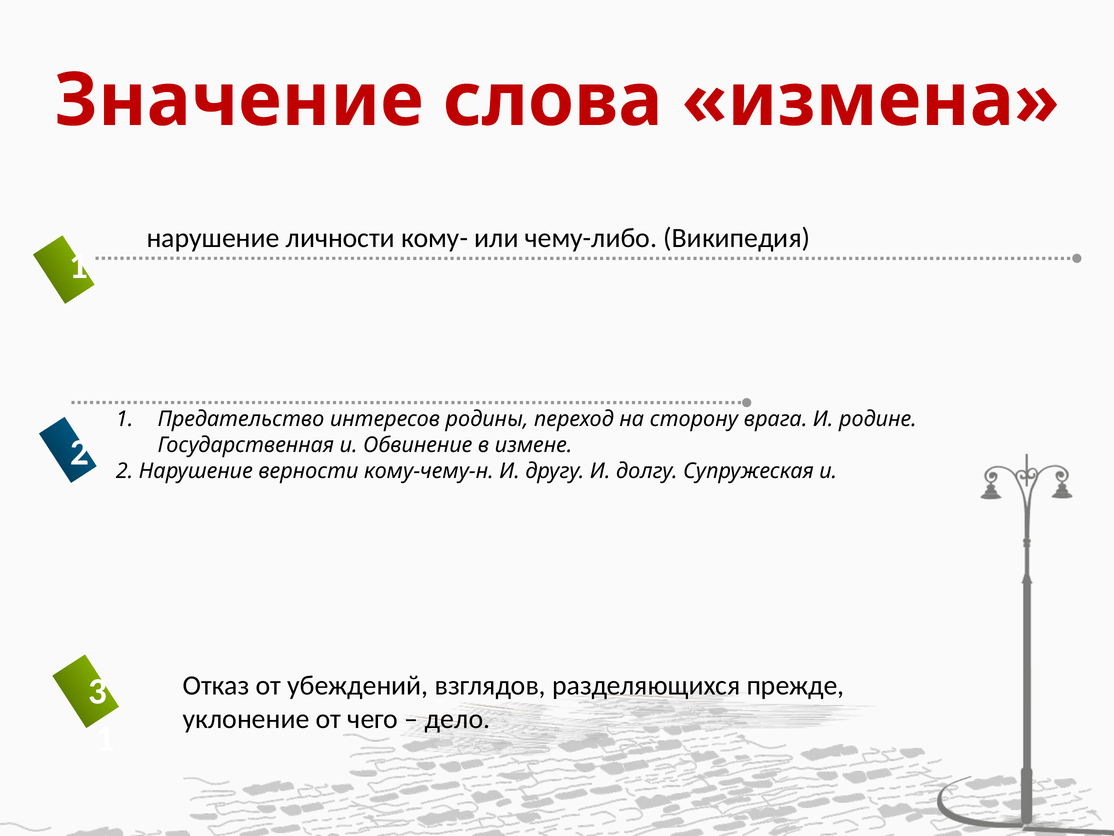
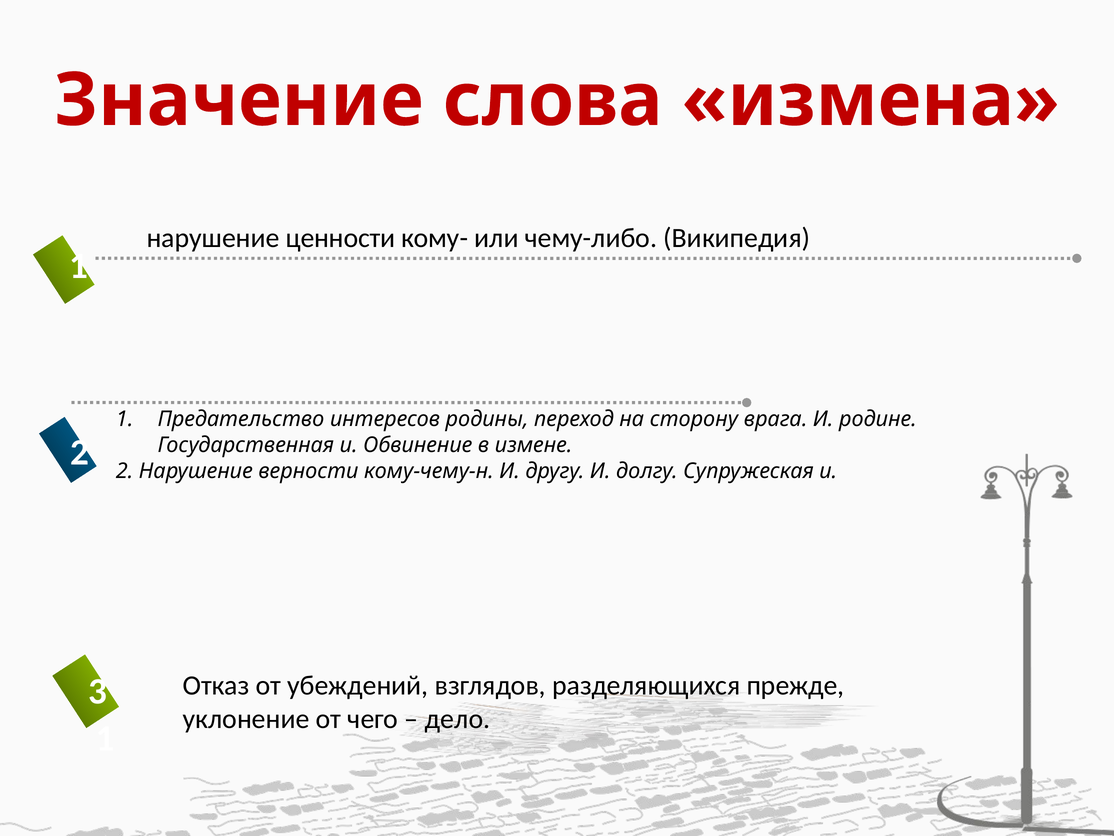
личности: личности -> ценности (341, 238)
